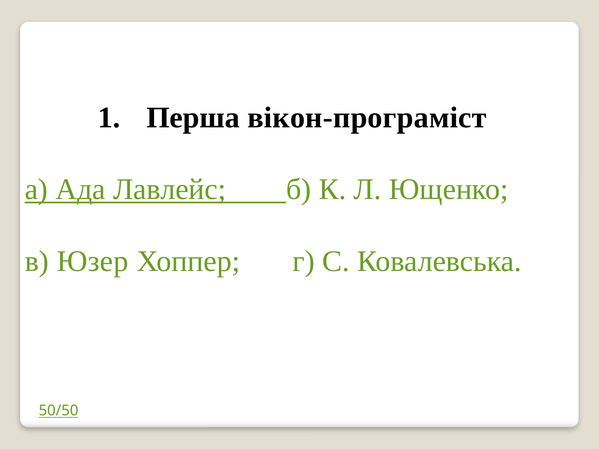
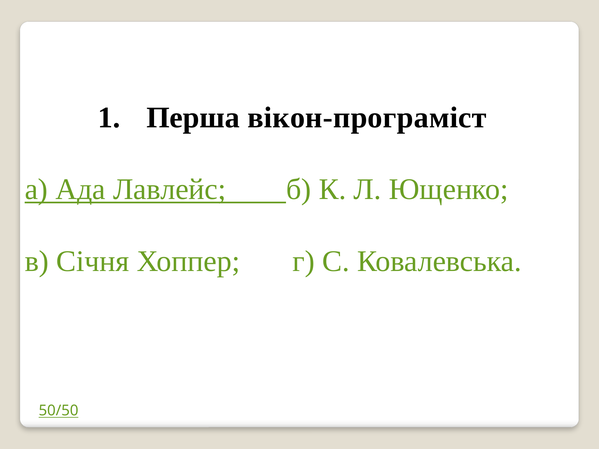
Юзер: Юзер -> Січня (93, 261)
